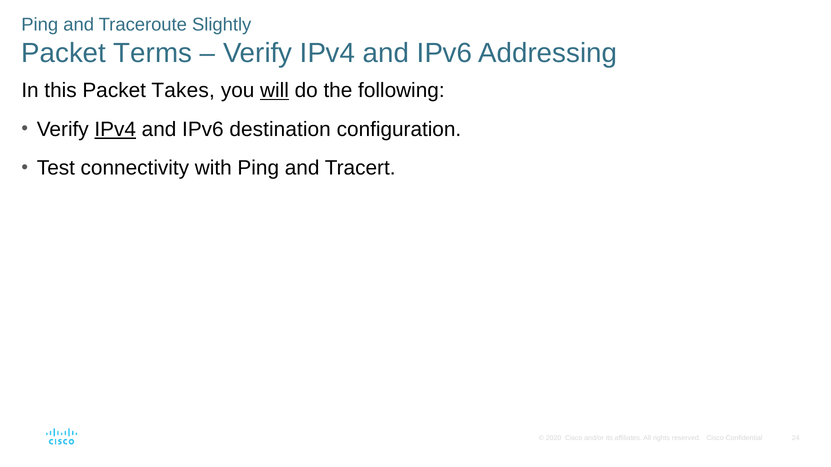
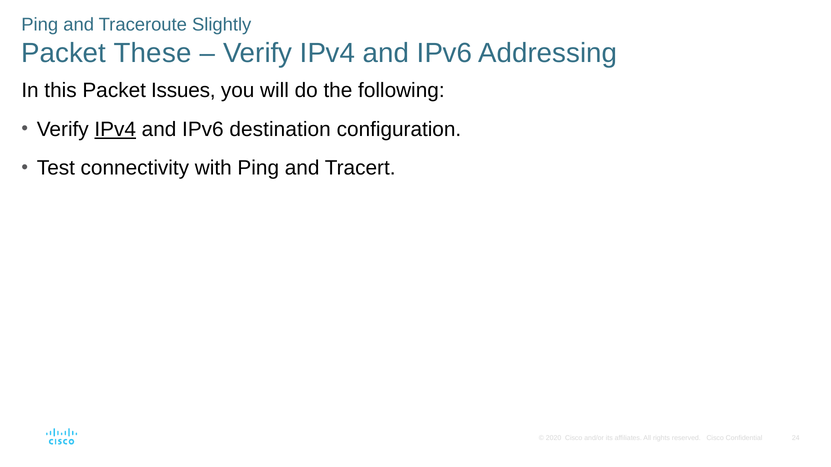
Terms: Terms -> These (153, 53)
Takes: Takes -> Issues (183, 91)
will underline: present -> none (274, 91)
